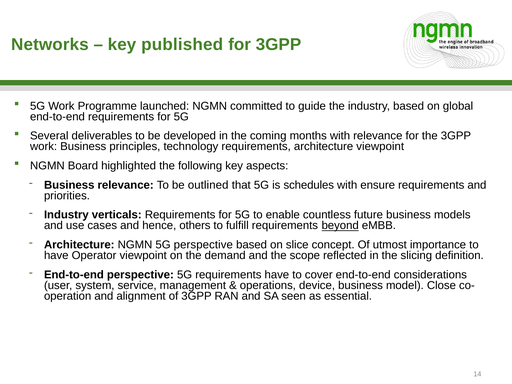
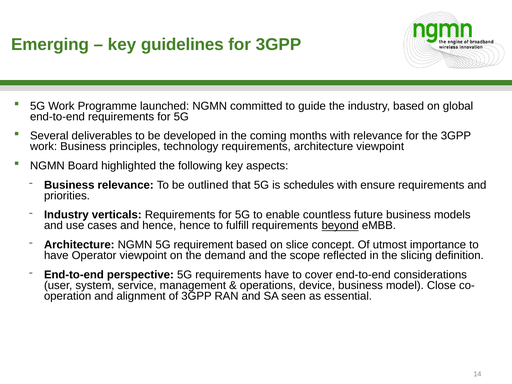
Networks: Networks -> Emerging (50, 45)
published: published -> guidelines (182, 45)
hence others: others -> hence (195, 226)
5G perspective: perspective -> requirement (203, 245)
